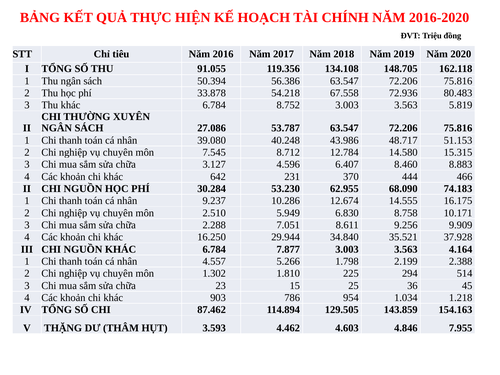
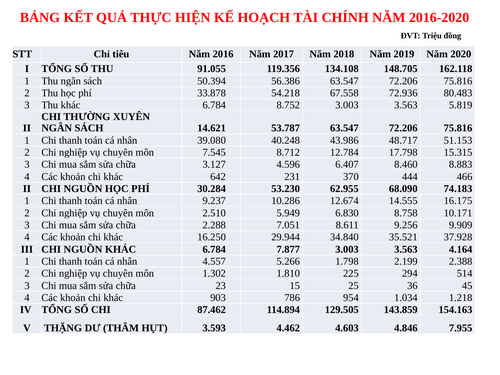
27.086: 27.086 -> 14.621 (212, 128)
14.580: 14.580 -> 17.798 (403, 152)
